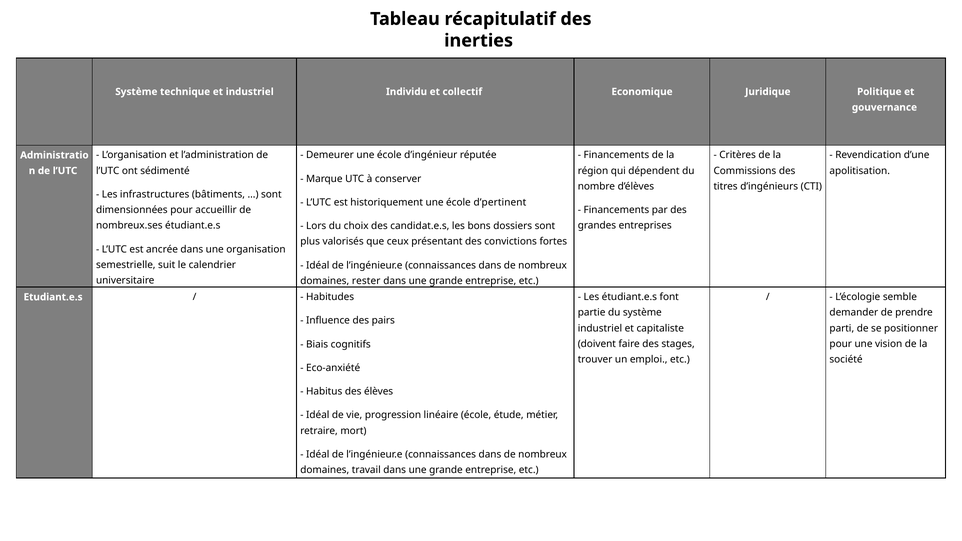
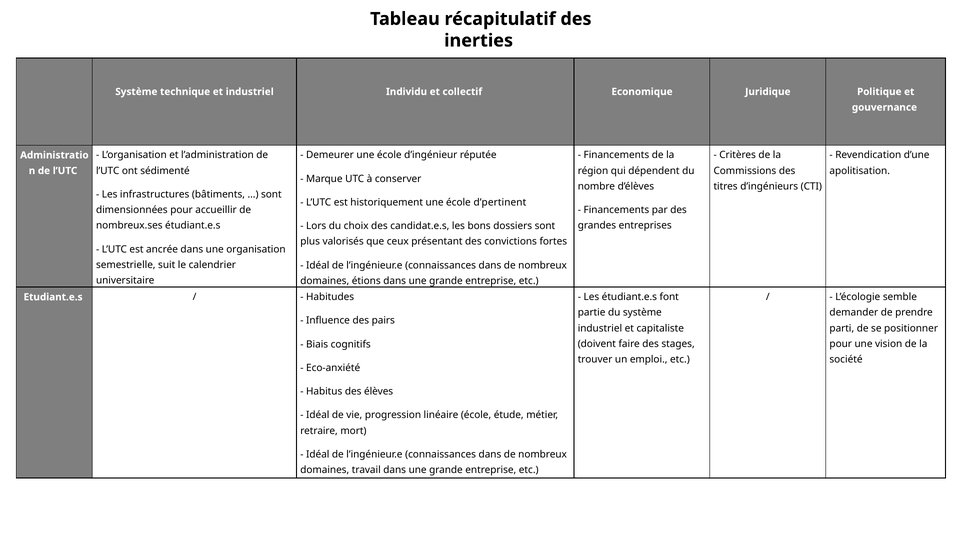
rester: rester -> étions (366, 281)
